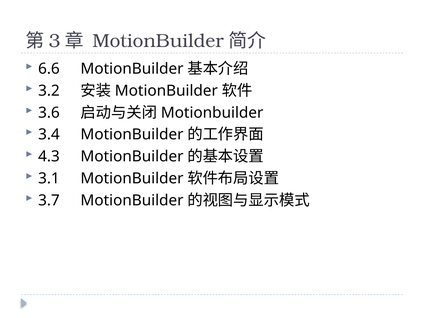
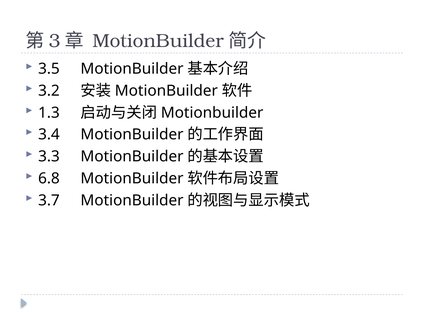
6.6: 6.6 -> 3.5 (49, 69)
3.6: 3.6 -> 1.3 (49, 113)
4.3: 4.3 -> 3.3 (49, 156)
3.1: 3.1 -> 6.8 (49, 178)
